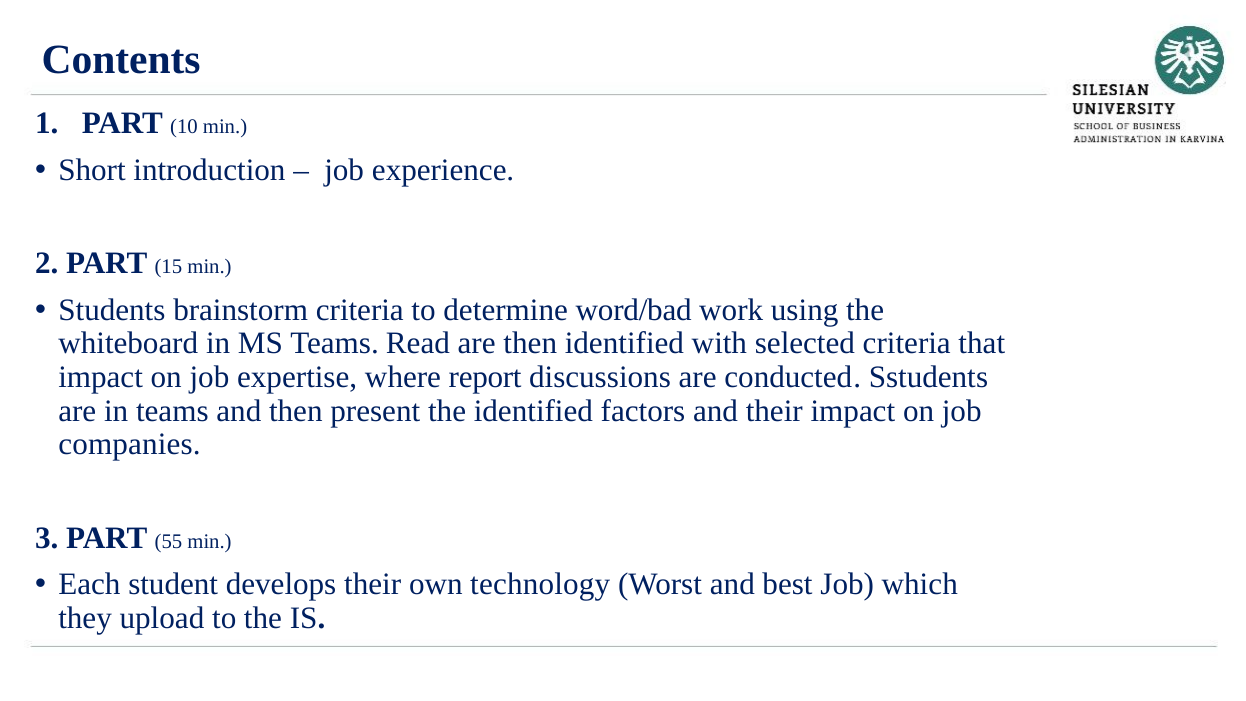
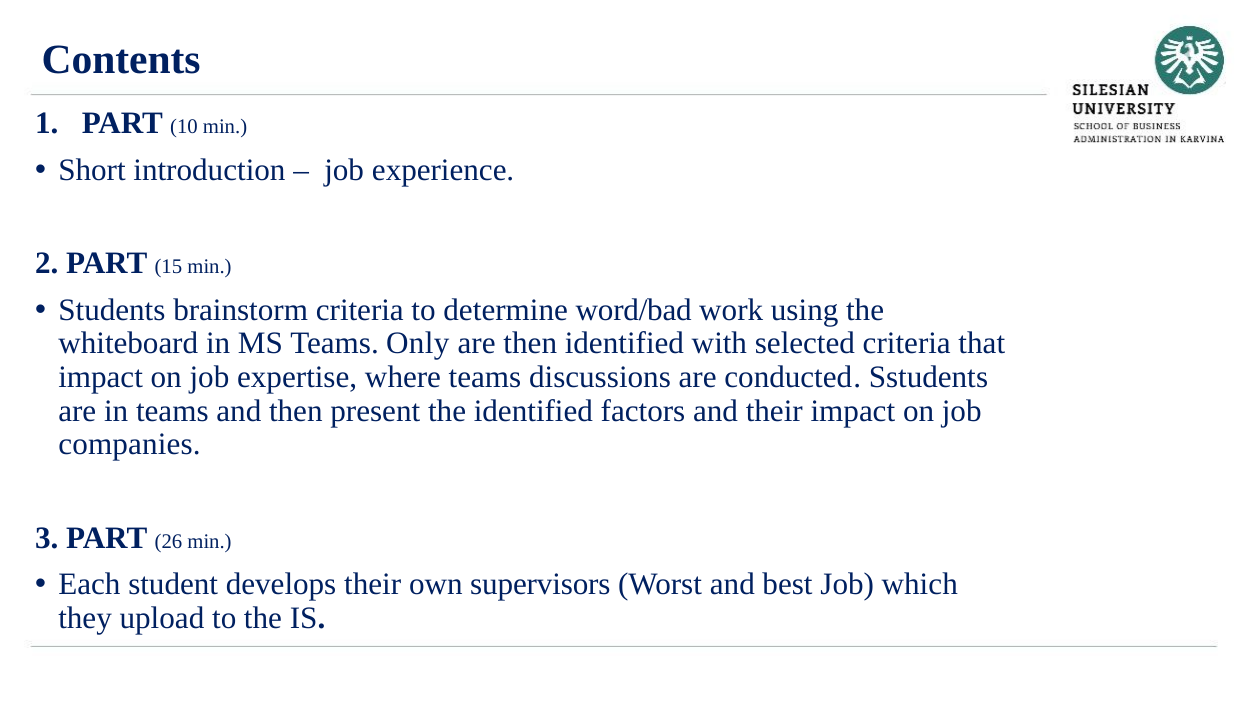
Read: Read -> Only (418, 344)
where report: report -> teams (485, 377)
55: 55 -> 26 (168, 541)
technology: technology -> supervisors (540, 584)
